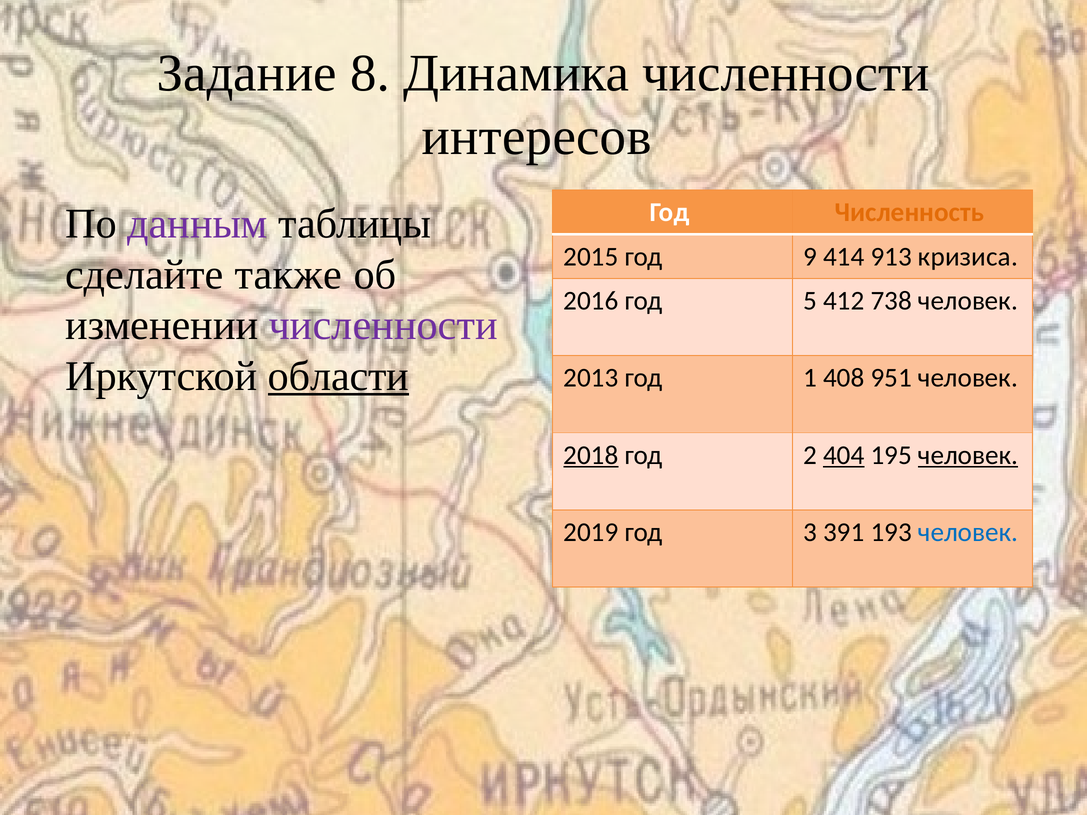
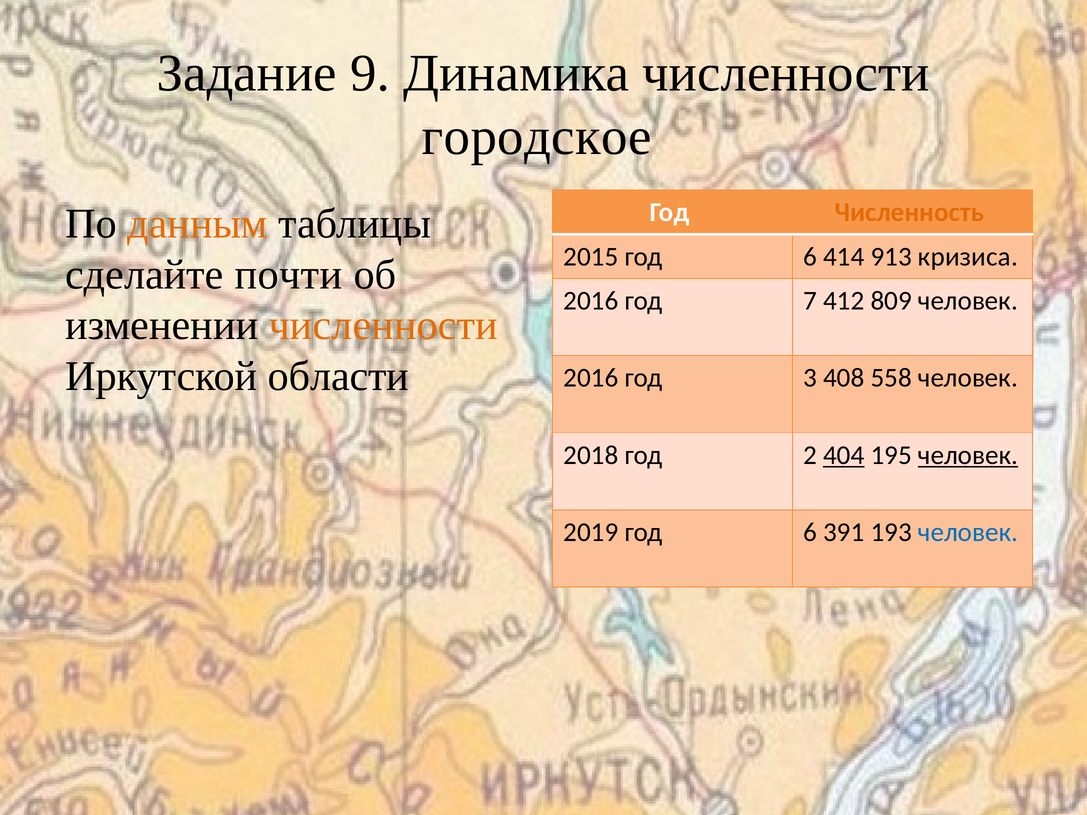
8: 8 -> 9 (370, 73)
интересов: интересов -> городское (537, 137)
данным colour: purple -> orange (197, 224)
2015 год 9: 9 -> 6 (810, 257)
также: также -> почти (289, 275)
5: 5 -> 7 (810, 301)
738: 738 -> 809 (891, 301)
численности colour: purple -> orange (383, 325)
области underline: present -> none (338, 376)
2013: 2013 -> 2016 (591, 378)
1: 1 -> 3 (810, 378)
951: 951 -> 558 (891, 378)
2018 underline: present -> none (591, 455)
2019 год 3: 3 -> 6 (810, 532)
